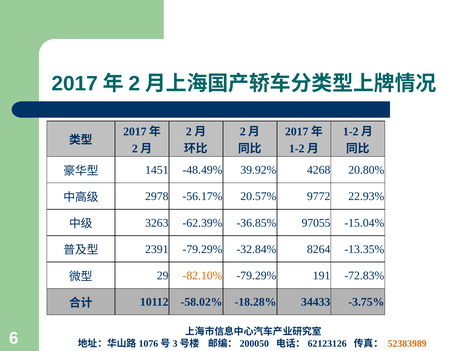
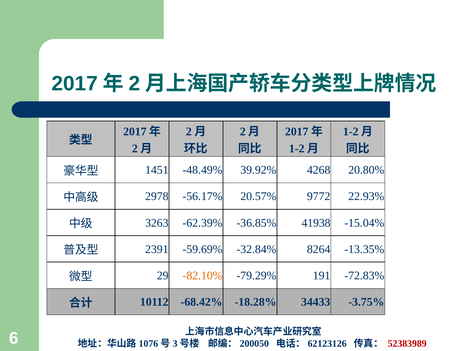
97055: 97055 -> 41938 (316, 223)
2391 -79.29%: -79.29% -> -59.69% (203, 249)
-58.02%: -58.02% -> -68.42% (202, 302)
52383989 colour: orange -> red (407, 343)
